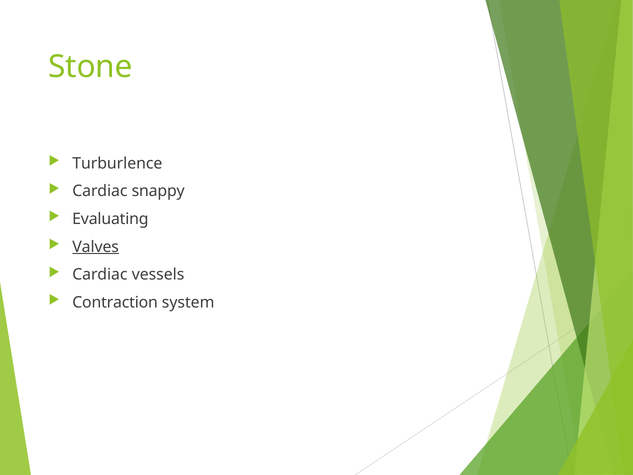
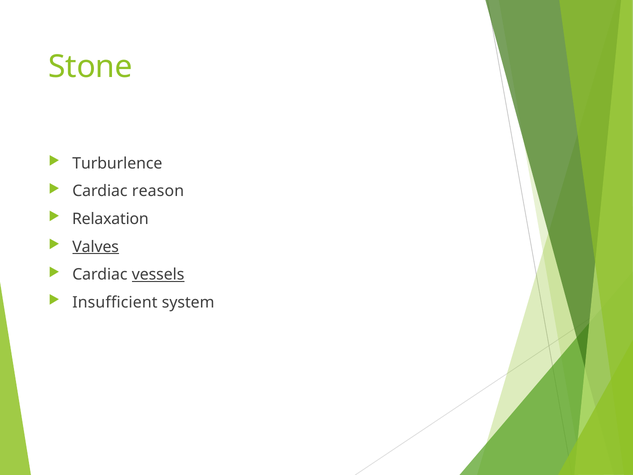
snappy: snappy -> reason (158, 191)
Evaluating: Evaluating -> Relaxation (110, 219)
vessels underline: none -> present (158, 274)
Contraction: Contraction -> Insufficient (115, 302)
